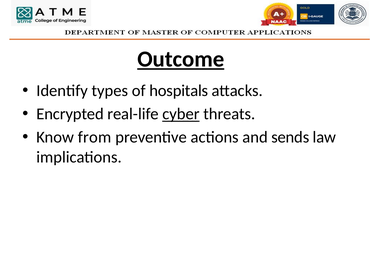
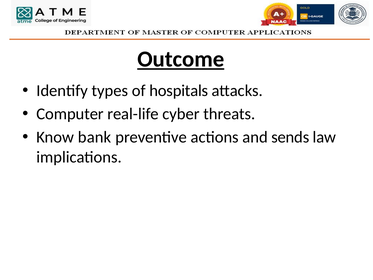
Encrypted: Encrypted -> Computer (70, 114)
cyber underline: present -> none (181, 114)
from: from -> bank (95, 137)
